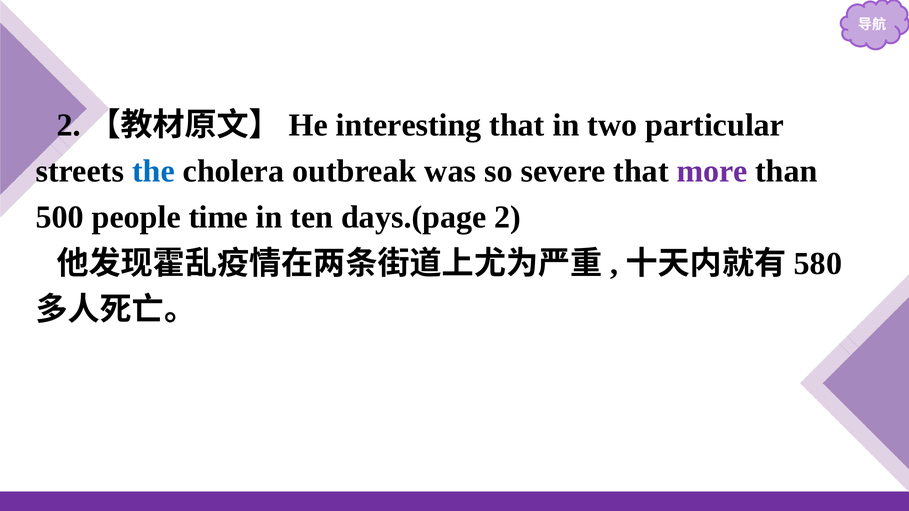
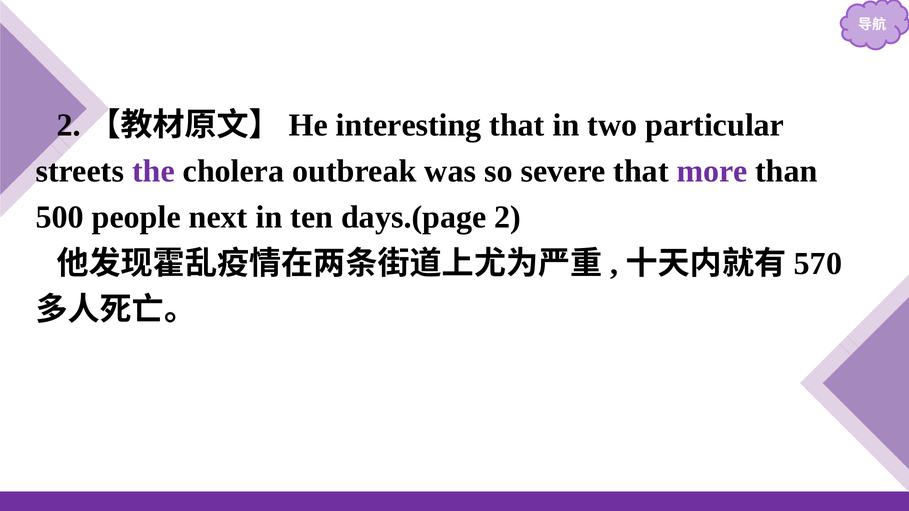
the colour: blue -> purple (153, 171)
time: time -> next (218, 217)
580: 580 -> 570 (818, 264)
